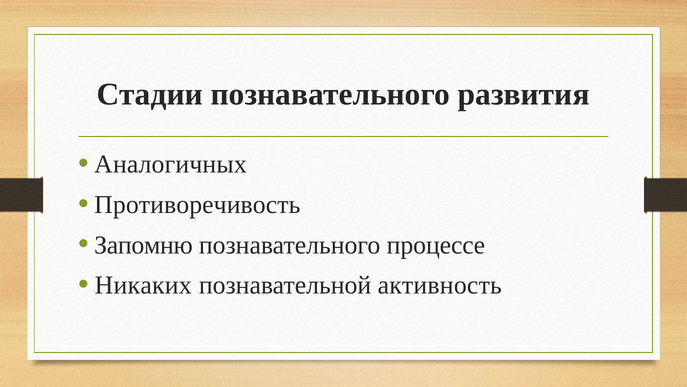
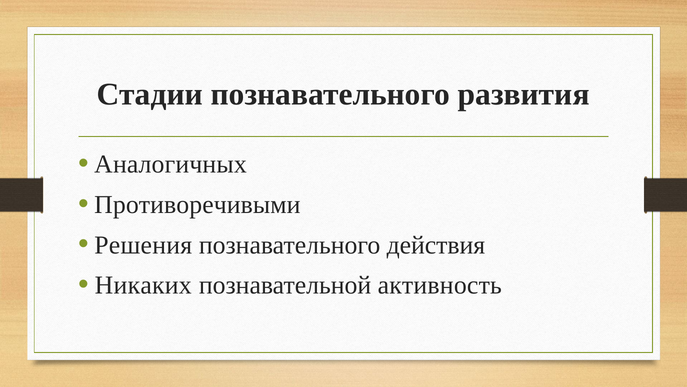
Противоречивость: Противоречивость -> Противоречивыми (197, 204)
Запомню: Запомню -> Решения (143, 245)
процессе: процессе -> действия (436, 245)
